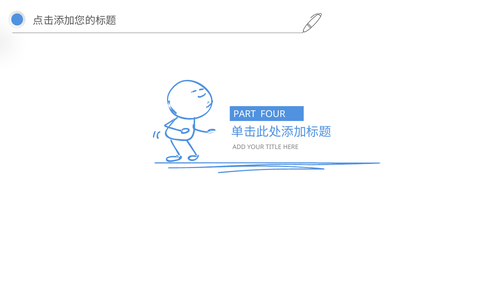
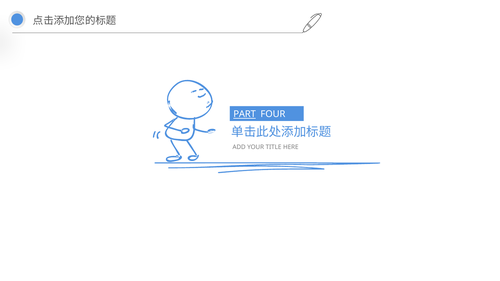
PART underline: none -> present (245, 114)
